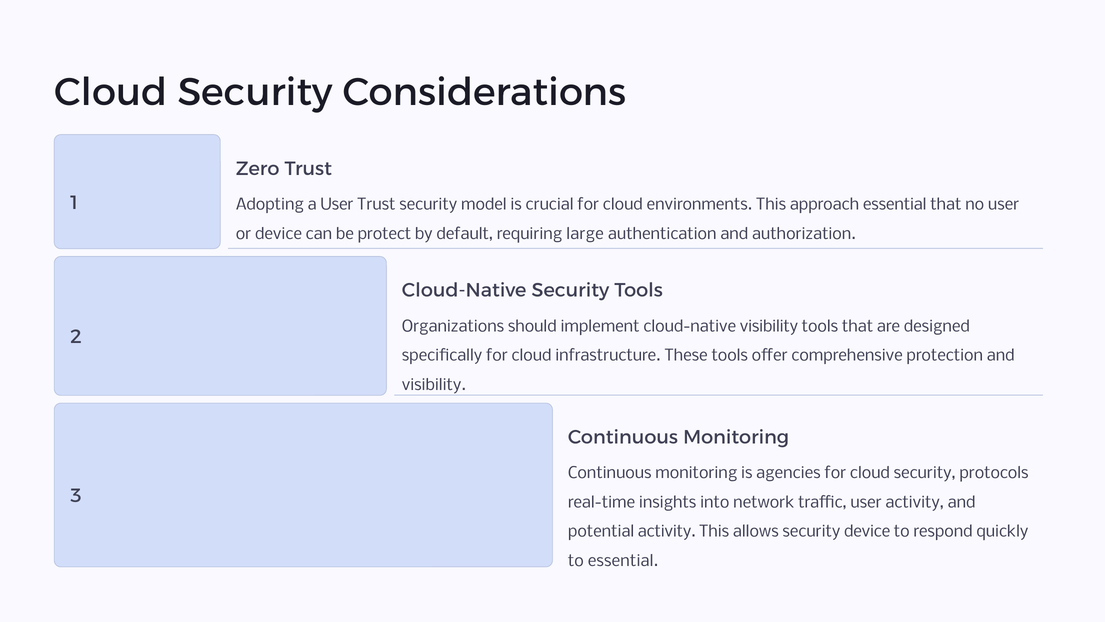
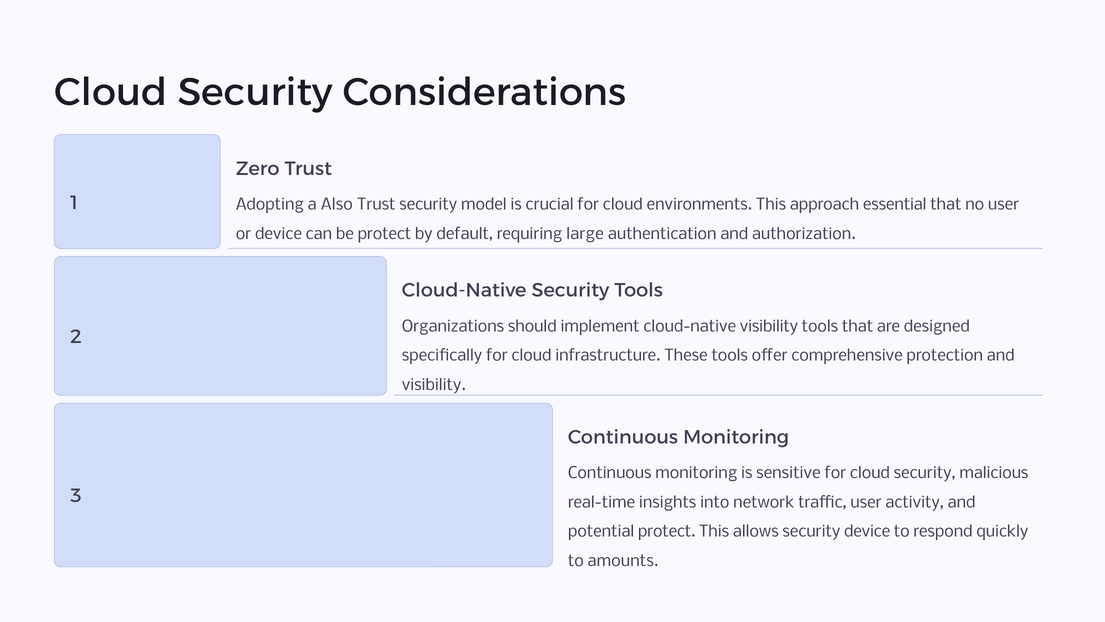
a User: User -> Also (337, 205)
agencies: agencies -> sensitive (788, 473)
protocols: protocols -> malicious (994, 473)
potential activity: activity -> protect (667, 531)
to essential: essential -> amounts (623, 561)
